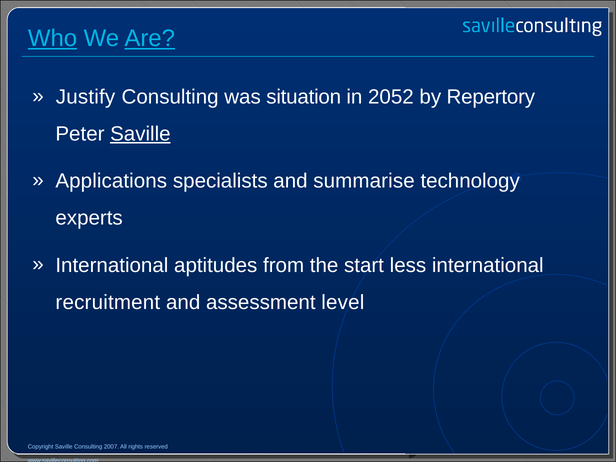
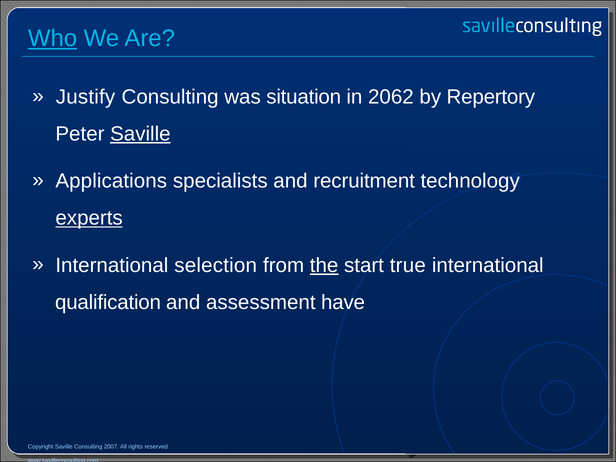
Are underline: present -> none (150, 39)
2052: 2052 -> 2062 (391, 97)
summarise: summarise -> recruitment (364, 181)
experts underline: none -> present (89, 218)
aptitudes: aptitudes -> selection (216, 265)
the underline: none -> present (324, 265)
less: less -> true (408, 265)
recruitment: recruitment -> qualification (108, 302)
level: level -> have (343, 302)
